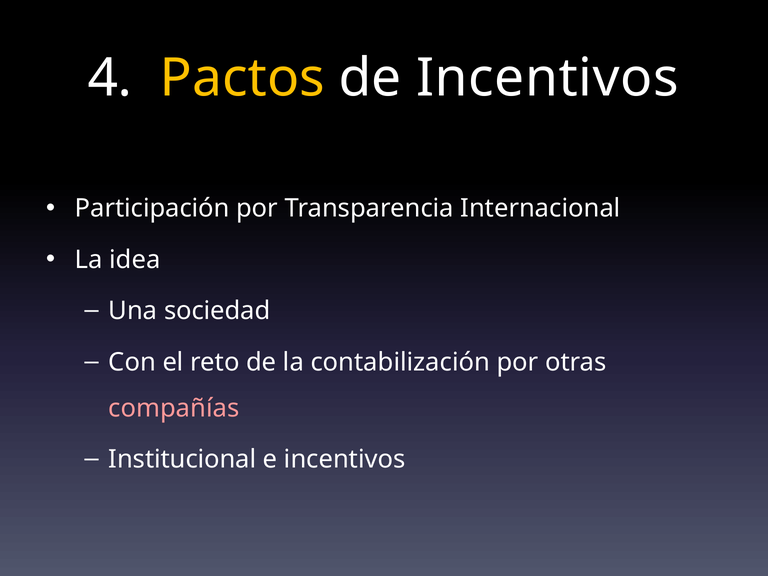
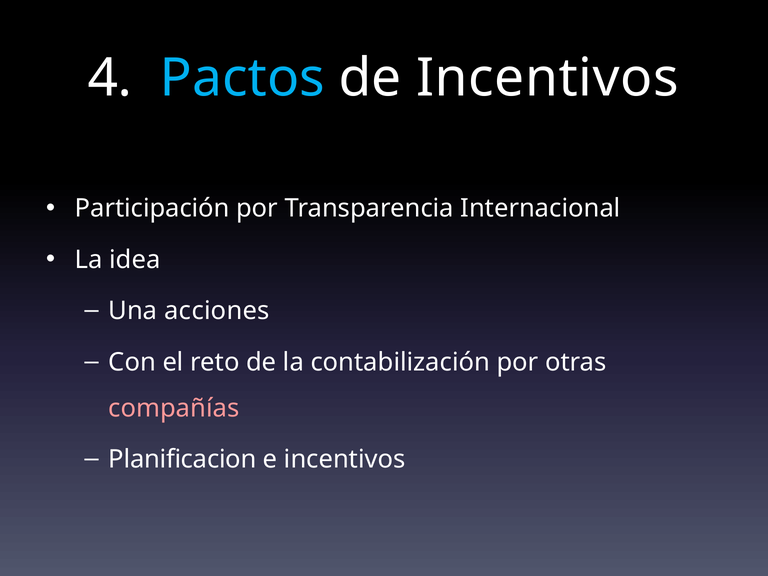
Pactos colour: yellow -> light blue (242, 78)
sociedad: sociedad -> acciones (217, 311)
Institucional: Institucional -> Planificacion (182, 459)
